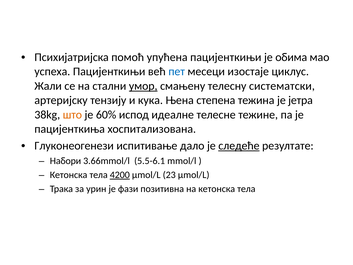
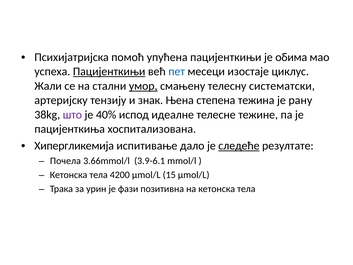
Пацијенткињи underline: none -> present (109, 72)
кука: кука -> знак (151, 100)
јетра: јетра -> рану (300, 100)
што colour: orange -> purple (72, 115)
60%: 60% -> 40% (106, 115)
Глуконеогенези: Глуконеогенези -> Хипергликемија (74, 146)
Набори: Набори -> Почела (65, 161)
5.5-6.1: 5.5-6.1 -> 3.9-6.1 (150, 161)
4200 underline: present -> none (120, 175)
23: 23 -> 15 (169, 175)
